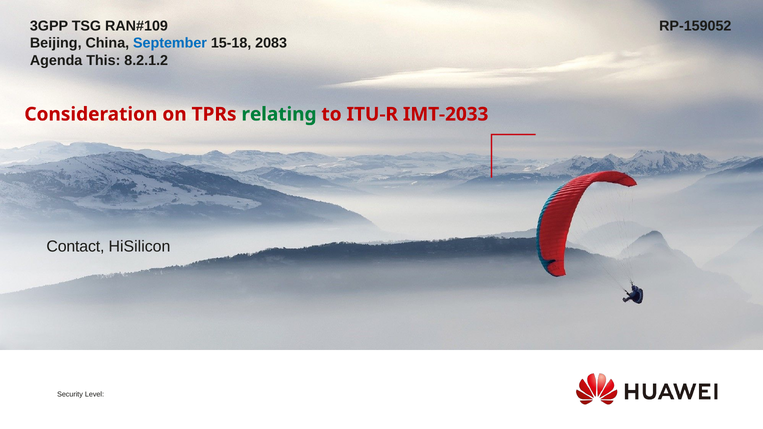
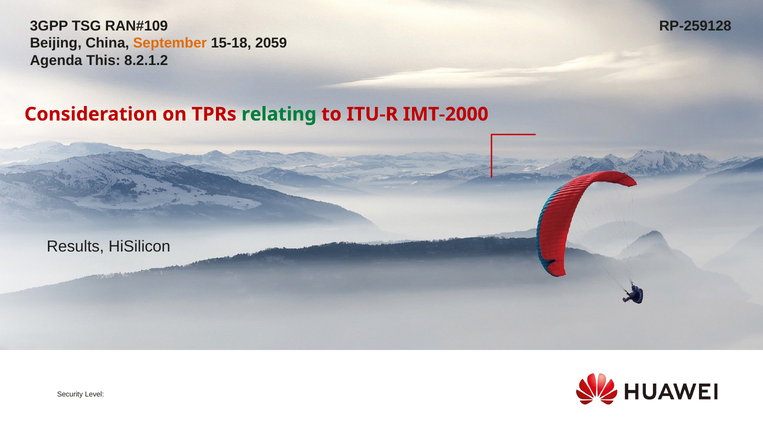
RP-159052: RP-159052 -> RP-259128 (695, 26)
September colour: blue -> orange (170, 43)
2083: 2083 -> 2059 (271, 43)
IMT-2033: IMT-2033 -> IMT-2000 (446, 114)
Contact: Contact -> Results (75, 246)
